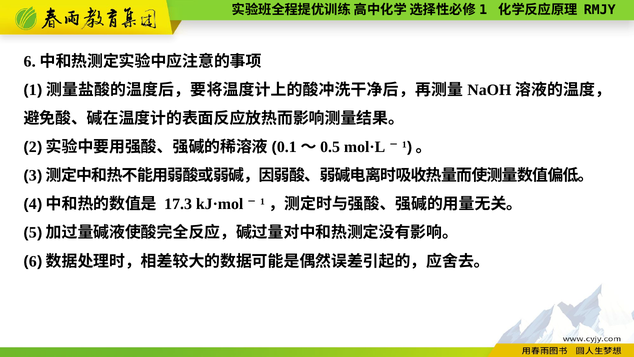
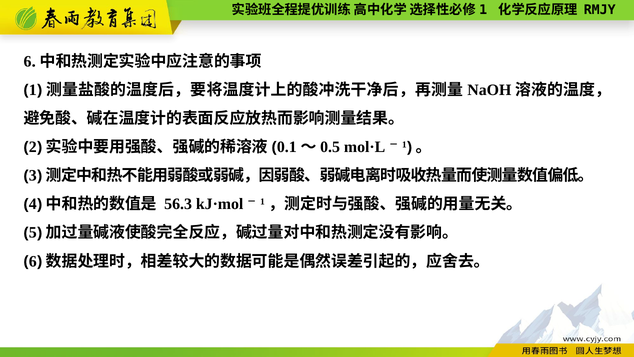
17.3: 17.3 -> 56.3 (178, 204)
